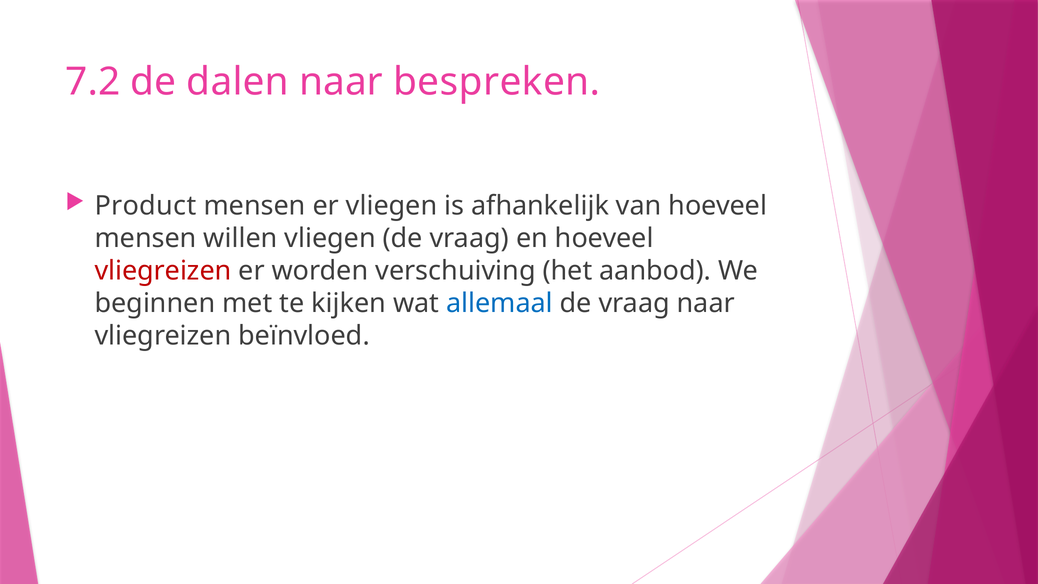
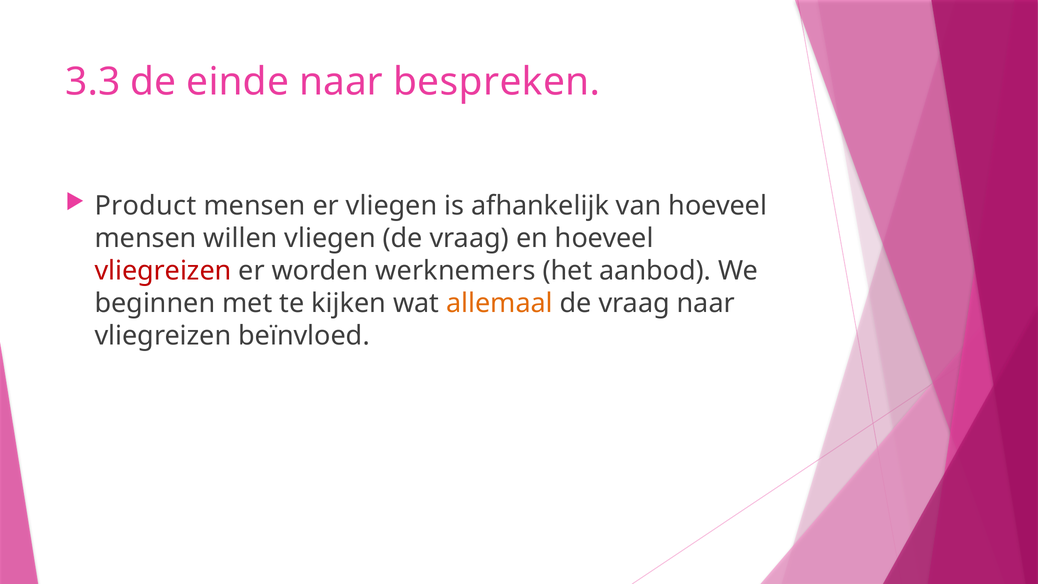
7.2: 7.2 -> 3.3 (93, 82)
dalen: dalen -> einde (238, 82)
verschuiving: verschuiving -> werknemers (455, 271)
allemaal colour: blue -> orange (500, 303)
